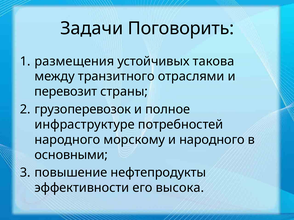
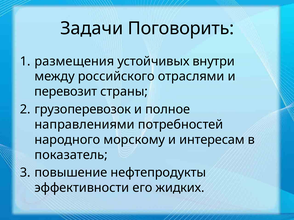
такова: такова -> внутри (214, 61)
транзитного: транзитного -> российского (116, 77)
инфраструктуре: инфраструктуре -> направлениями (85, 125)
и народного: народного -> интересам (212, 140)
основными: основными -> показатель (71, 155)
высока: высока -> жидких (180, 188)
